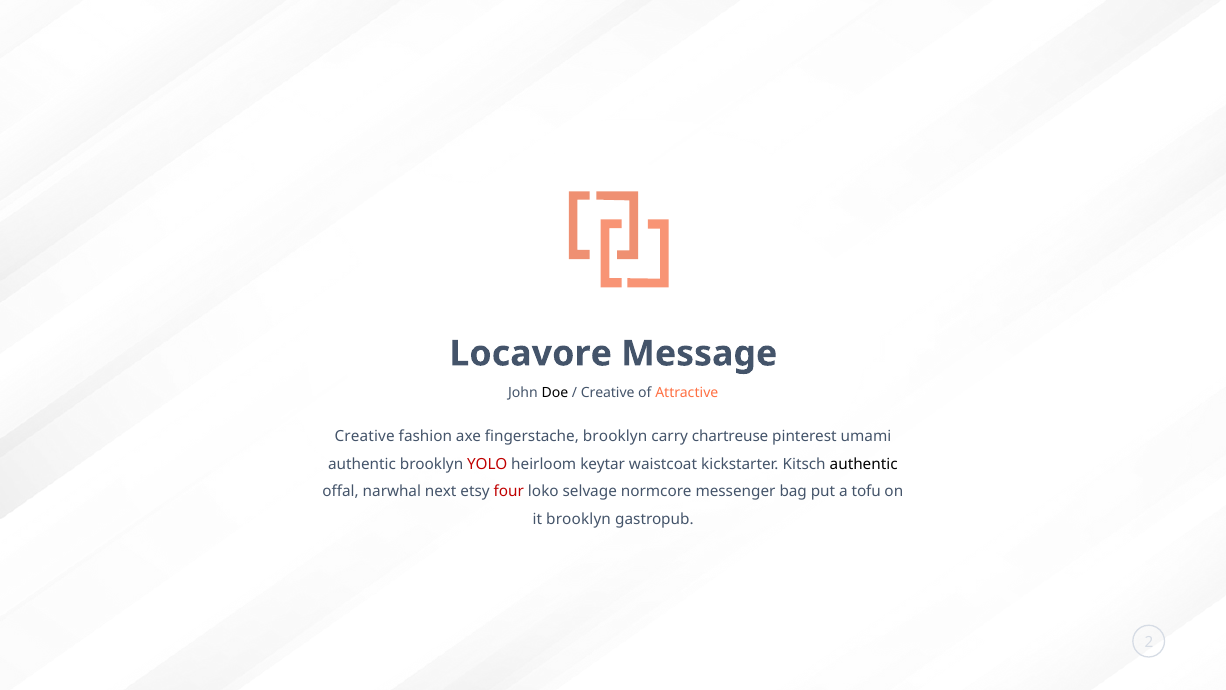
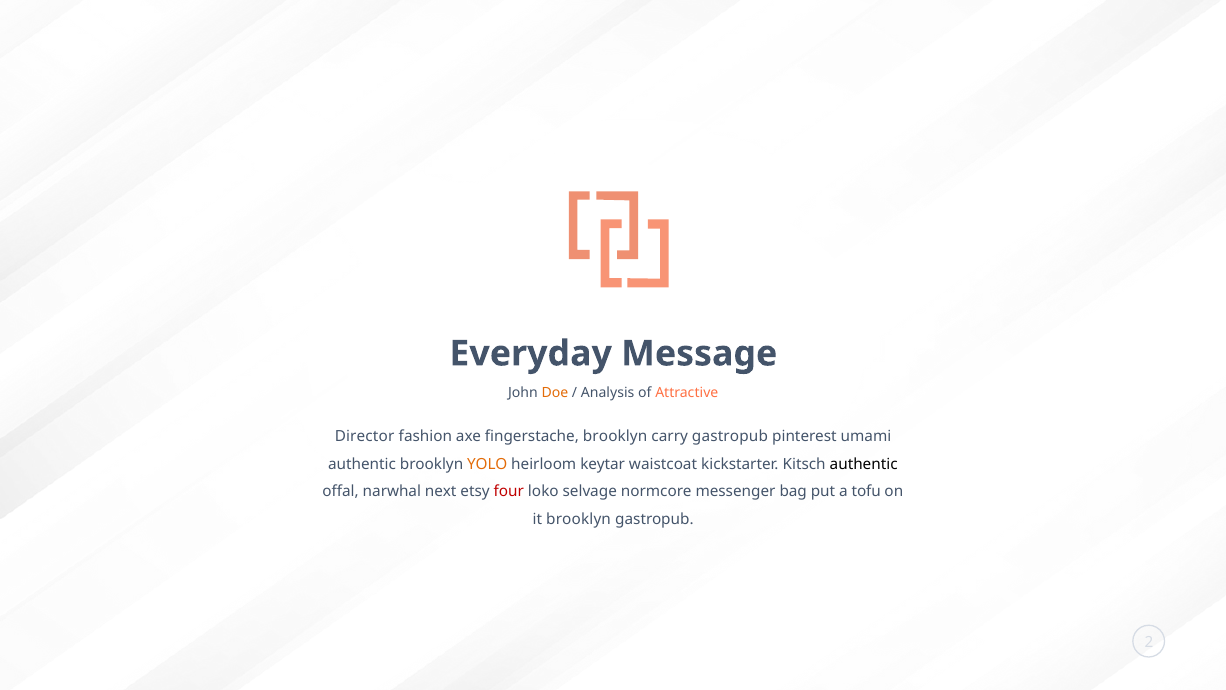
Locavore: Locavore -> Everyday (531, 353)
Doe colour: black -> orange (555, 393)
Creative: Creative -> Analysis (608, 393)
Creative: Creative -> Director (365, 436)
carry chartreuse: chartreuse -> gastropub (730, 436)
YOLO colour: red -> orange (487, 464)
